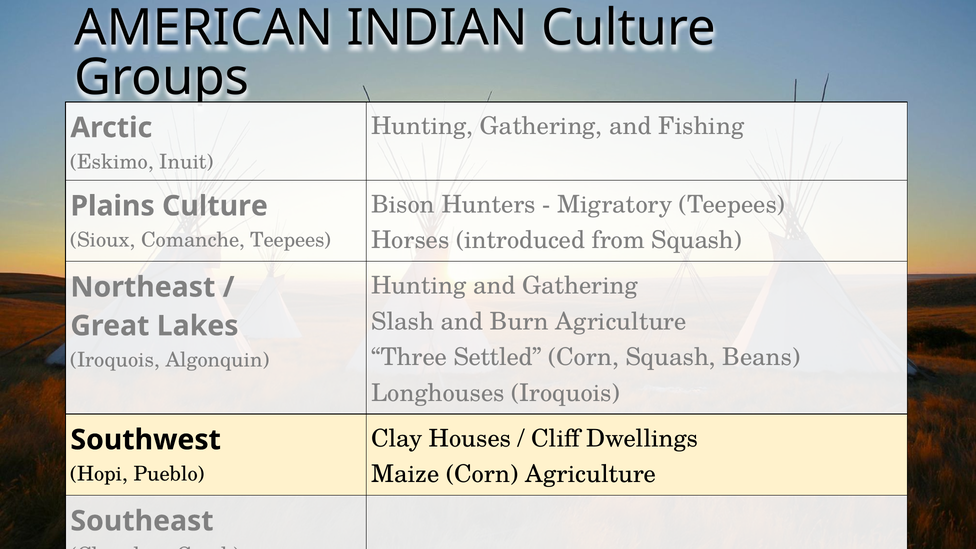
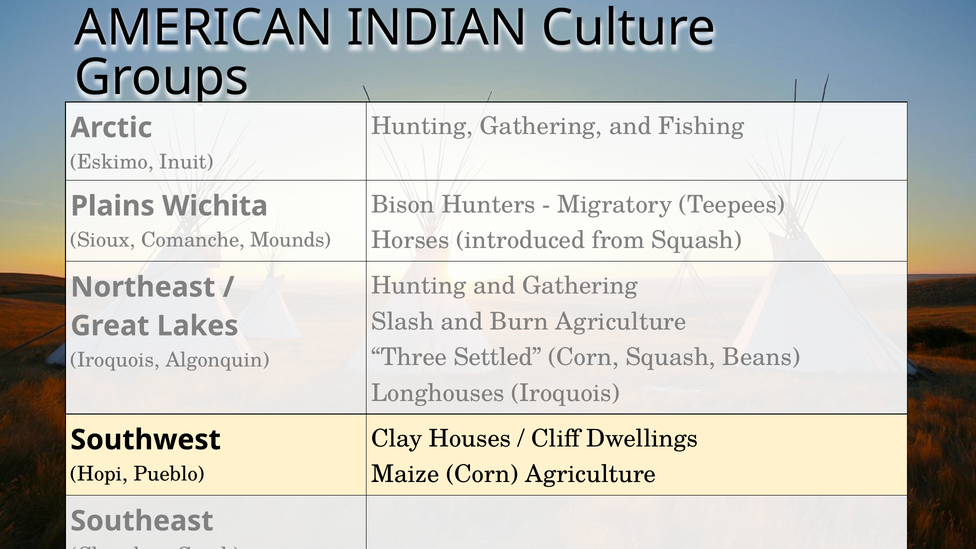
Plains Culture: Culture -> Wichita (215, 206)
Comanche Teepees: Teepees -> Mounds (291, 240)
